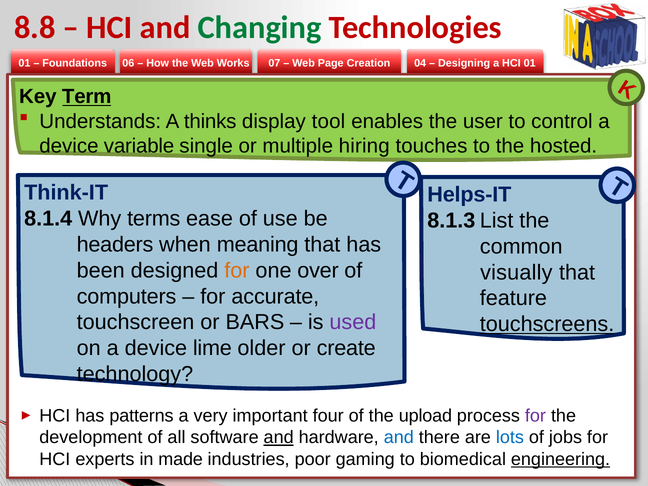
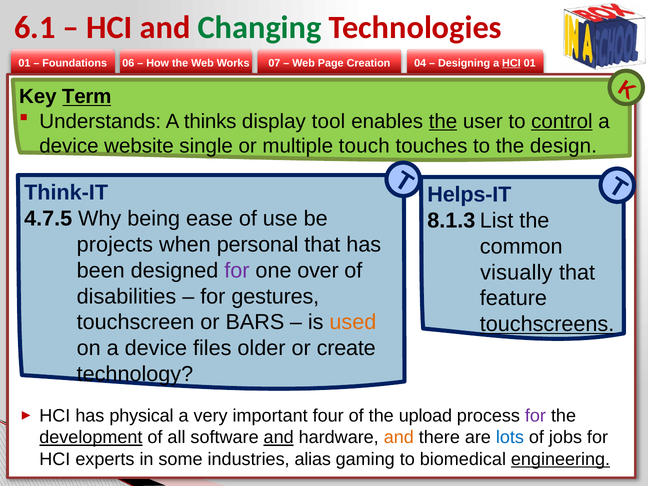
8.8: 8.8 -> 6.1 (35, 28)
HCI underline: none -> present (511, 63)
the underline: none -> present (443, 121)
control underline: none -> present (562, 121)
variable: variable -> website (139, 146)
hiring: hiring -> touch (364, 146)
hosted: hosted -> design (563, 146)
8.1.4: 8.1.4 -> 4.7.5 (48, 219)
terms: terms -> being (154, 219)
headers: headers -> projects (115, 245)
meaning: meaning -> personal (258, 245)
for colour: orange -> purple (237, 270)
computers: computers -> disabilities (126, 296)
accurate: accurate -> gestures (275, 296)
used colour: purple -> orange (353, 322)
lime: lime -> files (212, 348)
patterns: patterns -> physical (141, 416)
development underline: none -> present (91, 438)
and colour: blue -> orange (399, 438)
made: made -> some (181, 459)
poor: poor -> alias (313, 459)
